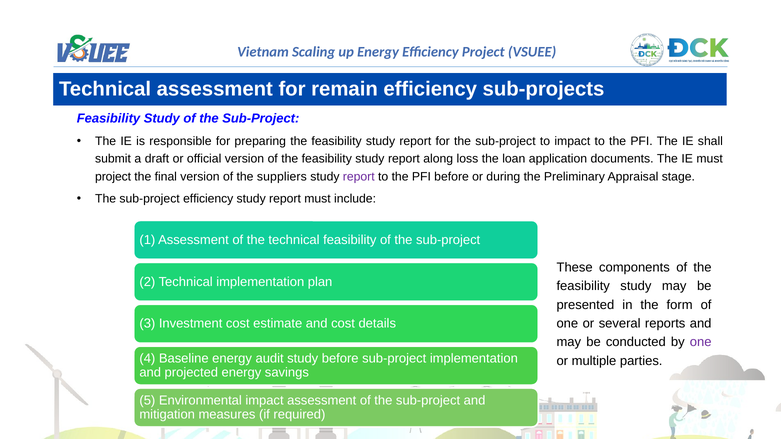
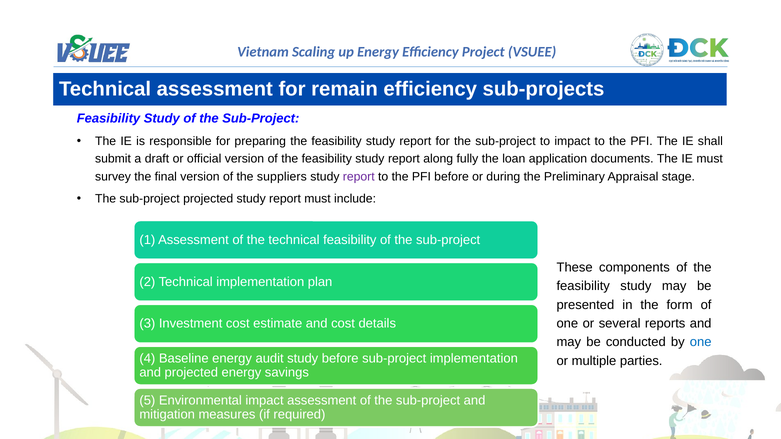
loss: loss -> fully (467, 159)
project: project -> survey (113, 177)
sub-project efficiency: efficiency -> projected (208, 199)
one colour: purple -> blue (701, 342)
